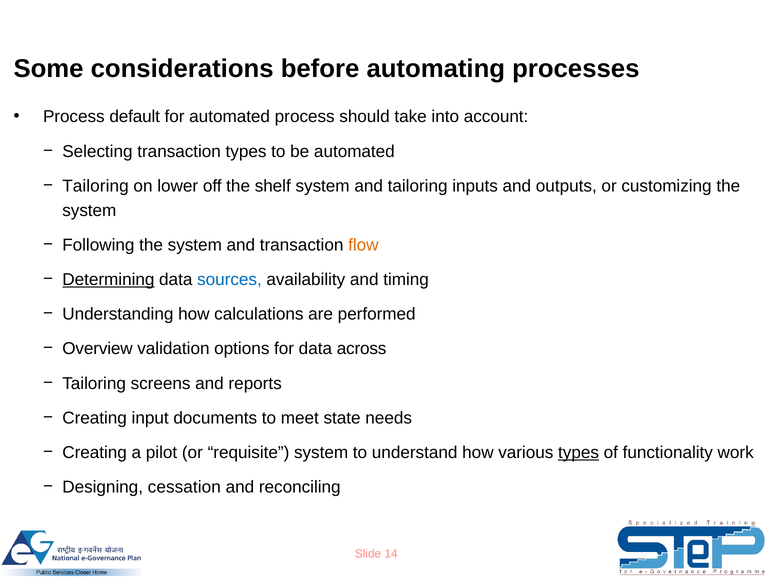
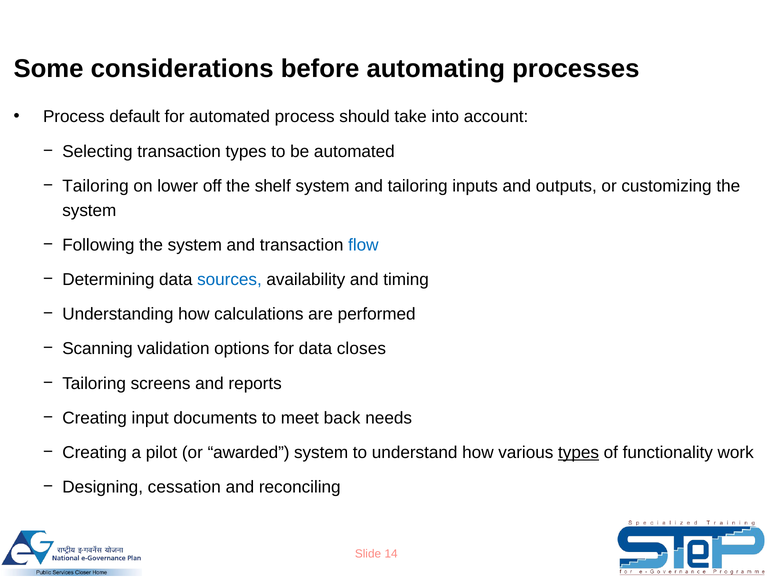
flow colour: orange -> blue (363, 245)
Determining underline: present -> none (108, 280)
Overview: Overview -> Scanning (98, 349)
across: across -> closes (361, 349)
state: state -> back (342, 418)
requisite: requisite -> awarded (249, 452)
